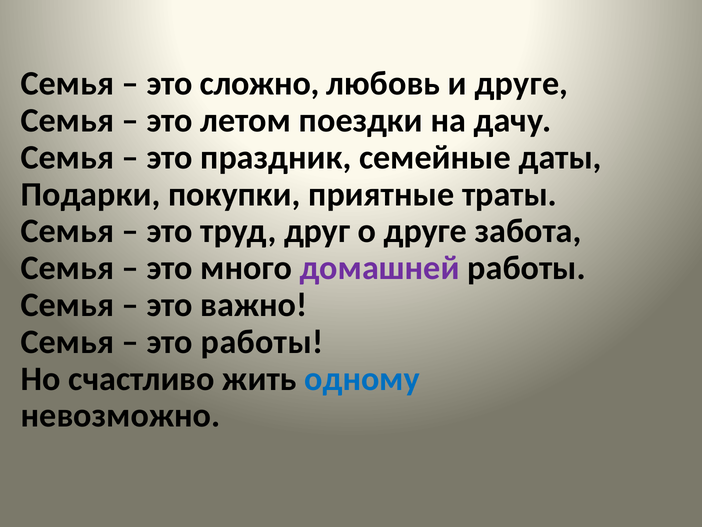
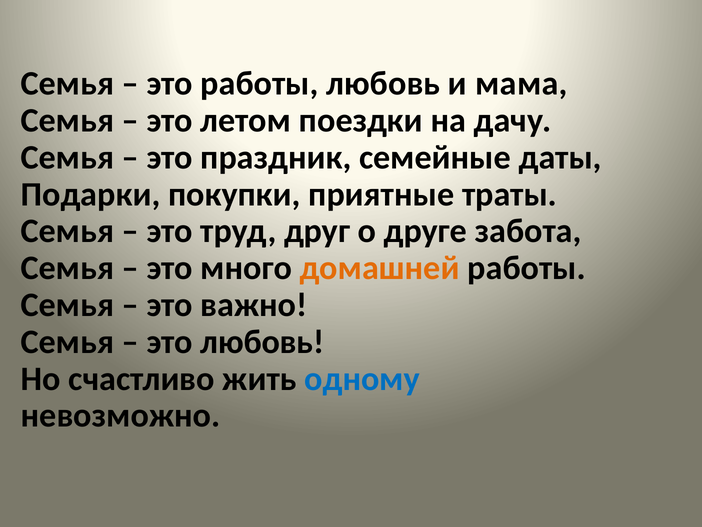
это сложно: сложно -> работы (259, 83)
и друге: друге -> мама (521, 83)
домашней colour: purple -> orange (380, 268)
это работы: работы -> любовь (262, 342)
